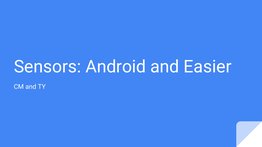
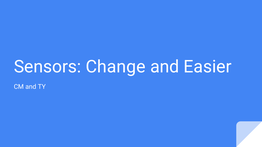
Android: Android -> Change (116, 67)
